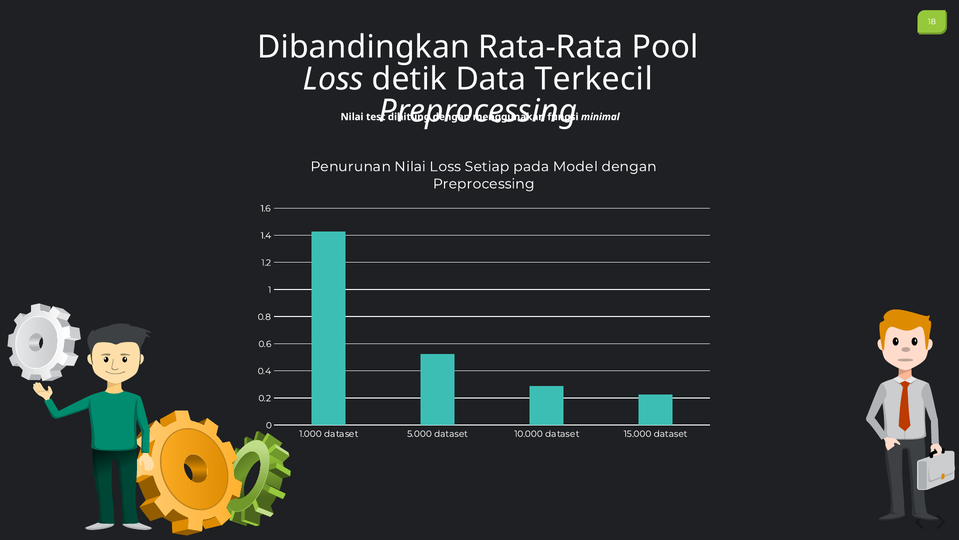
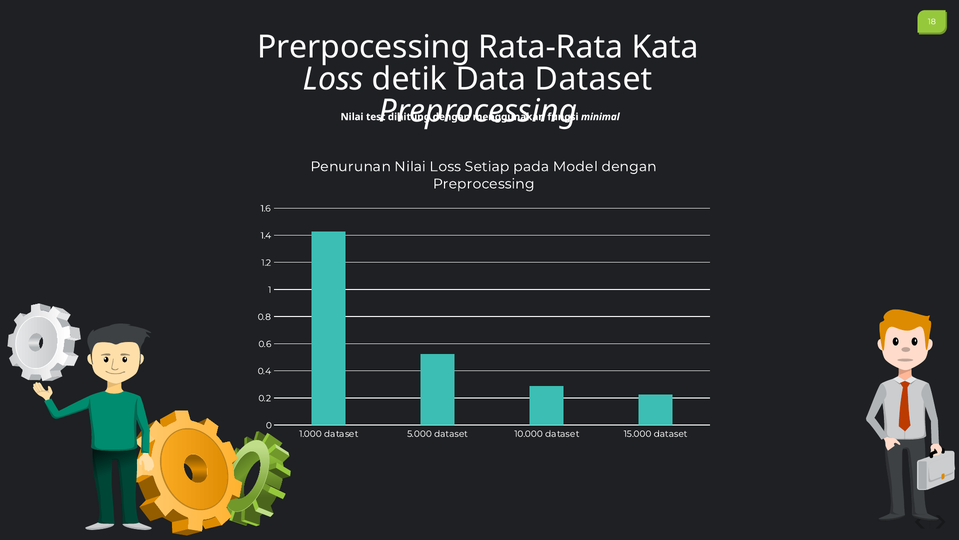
Dibandingkan: Dibandingkan -> Prerpocessing (364, 47)
Pool: Pool -> Kata (665, 47)
Data Terkecil: Terkecil -> Dataset (594, 79)
